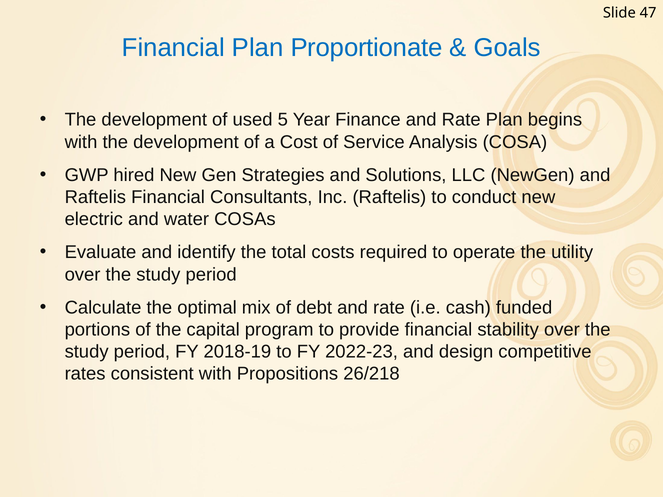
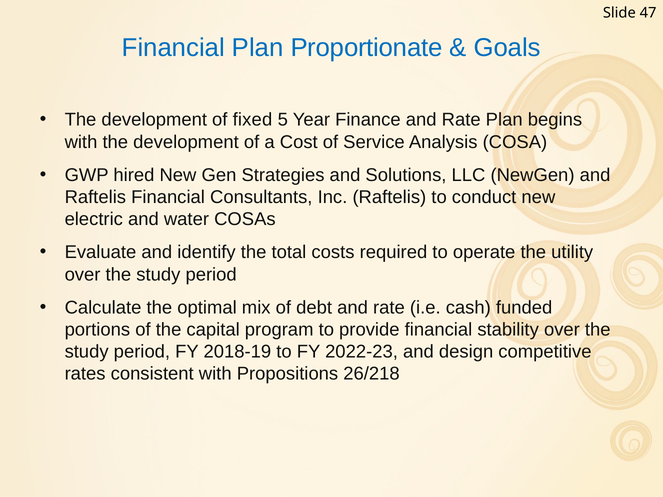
used: used -> fixed (252, 120)
